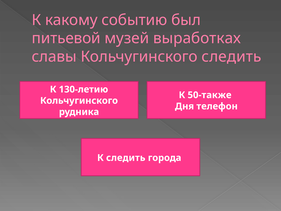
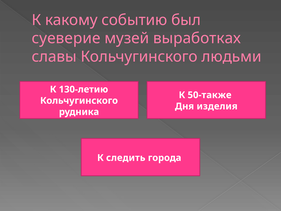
питьевой: питьевой -> суеверие (66, 38)
Кольчугинского следить: следить -> людьми (232, 57)
телефон: телефон -> изделия (217, 106)
